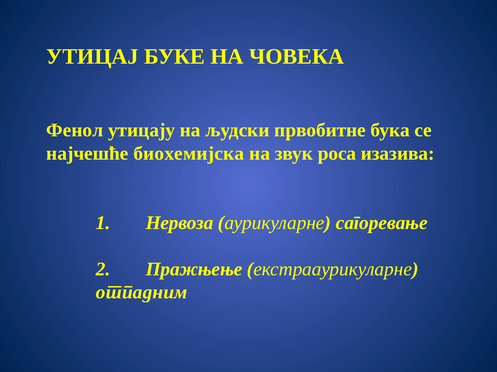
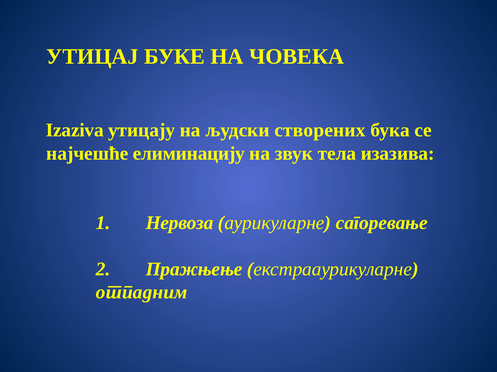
Фенол: Фенол -> Izaziva (75, 130)
првобитне: првобитне -> створених (320, 130)
биохемијска: биохемијска -> елиминацију (189, 154)
роса: роса -> тела (337, 154)
